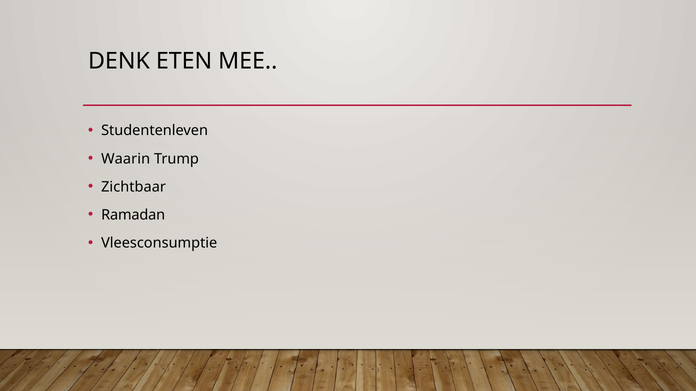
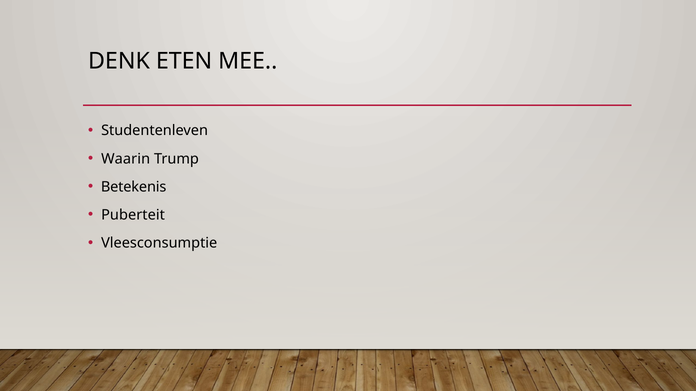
Zichtbaar: Zichtbaar -> Betekenis (134, 187)
Ramadan: Ramadan -> Puberteit (133, 215)
